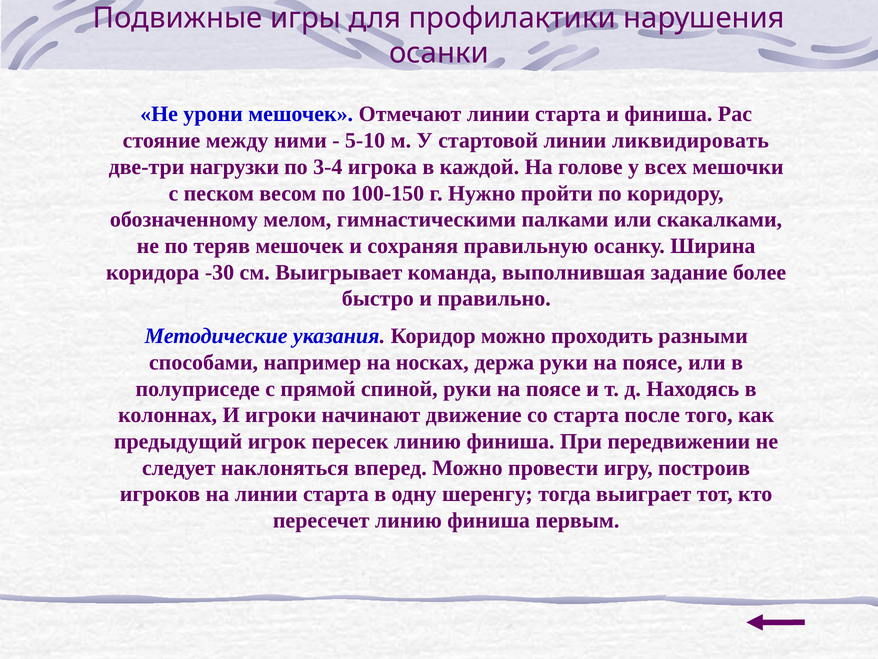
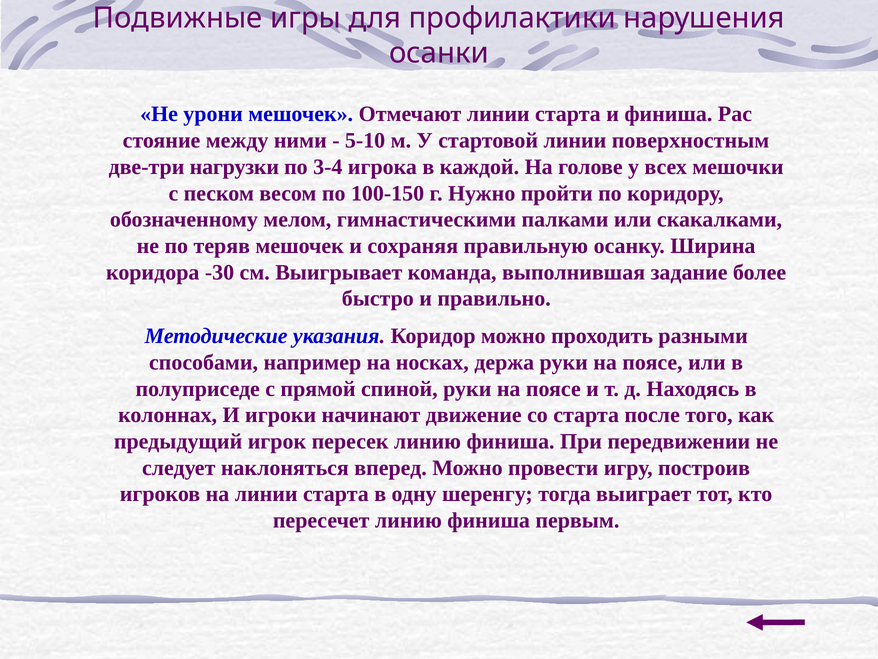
ликвидировать: ликвидировать -> поверхностным (691, 140)
